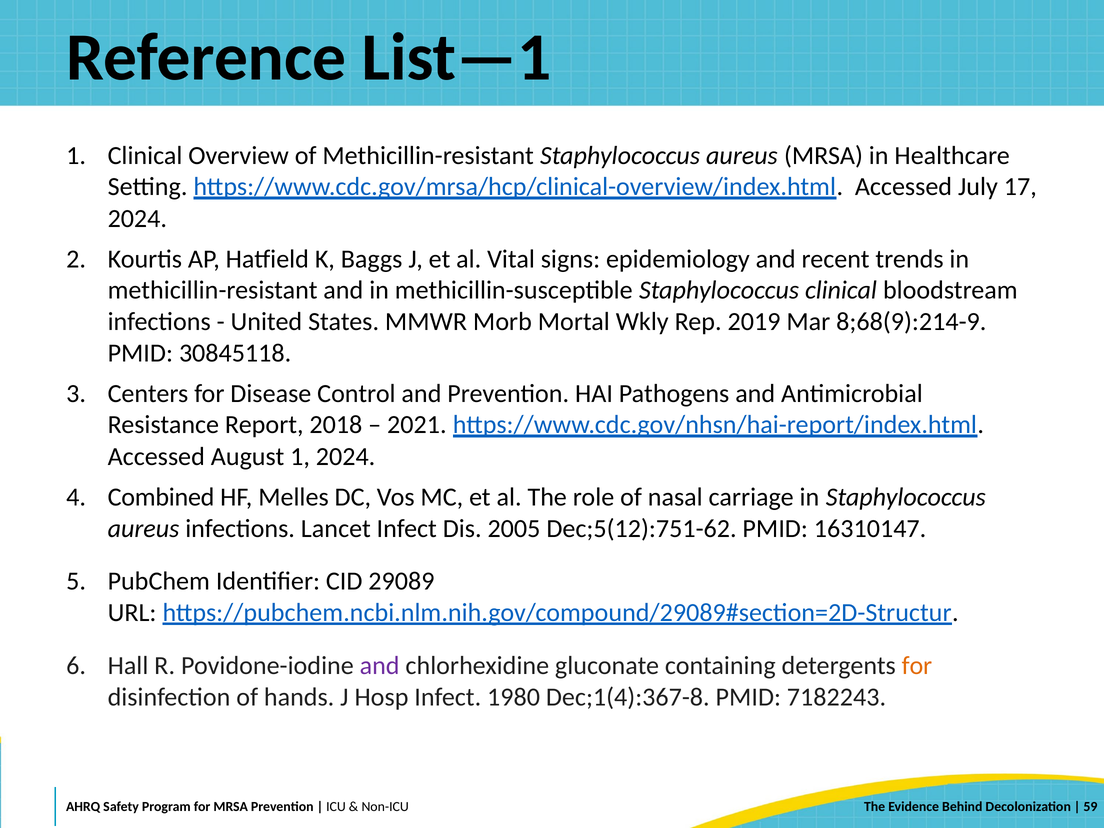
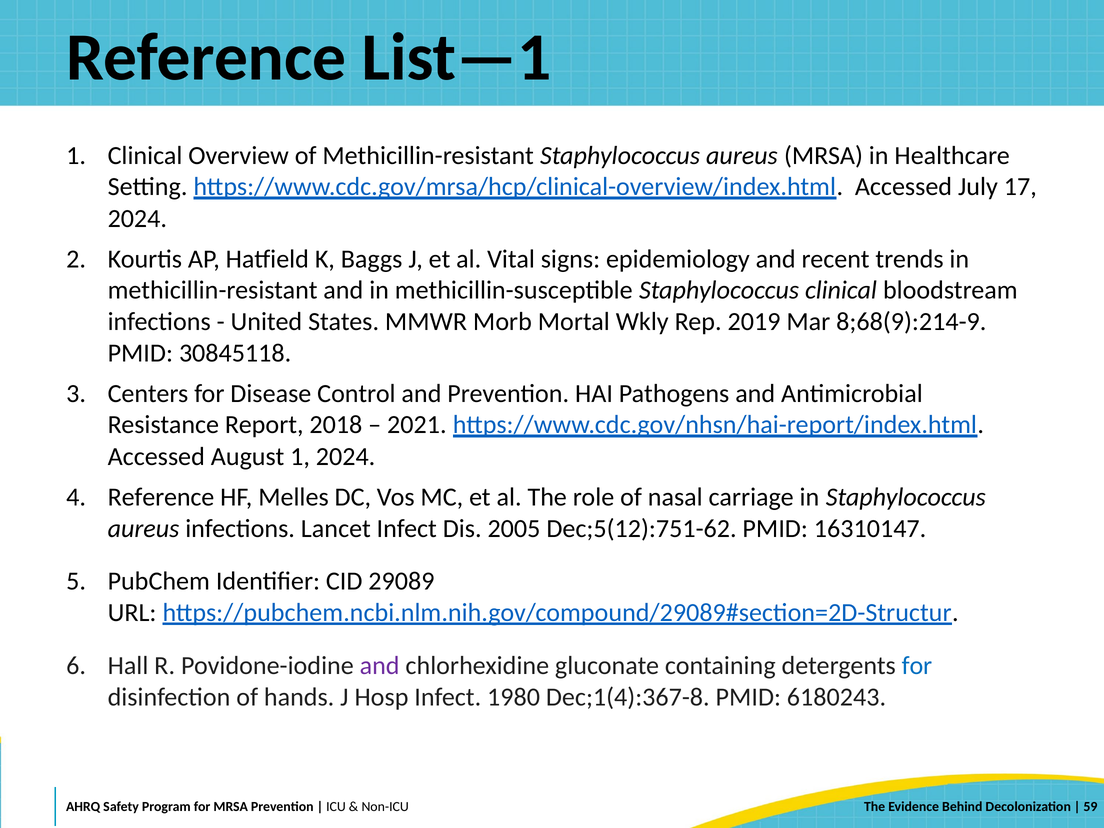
Combined: Combined -> Reference (161, 497)
for colour: orange -> blue (917, 666)
7182243: 7182243 -> 6180243 (836, 697)
